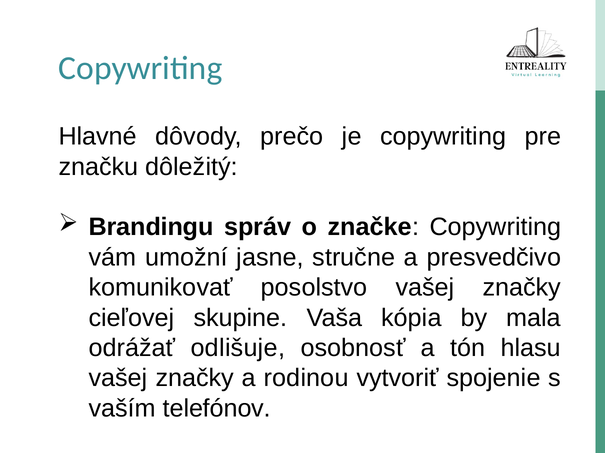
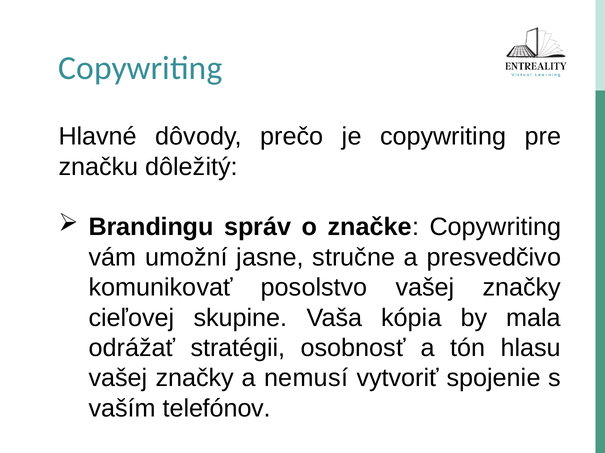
odlišuje: odlišuje -> stratégii (238, 349)
rodinou: rodinou -> nemusí (306, 379)
